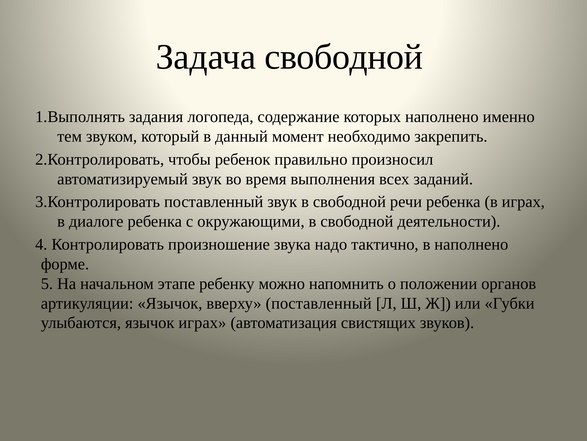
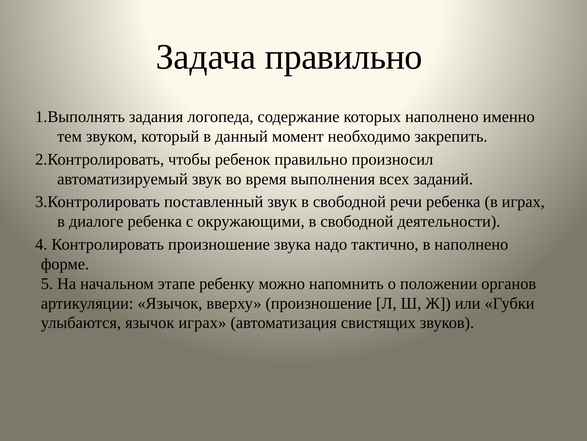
Задача свободной: свободной -> правильно (344, 57)
вверху поставленный: поставленный -> произношение (319, 303)
